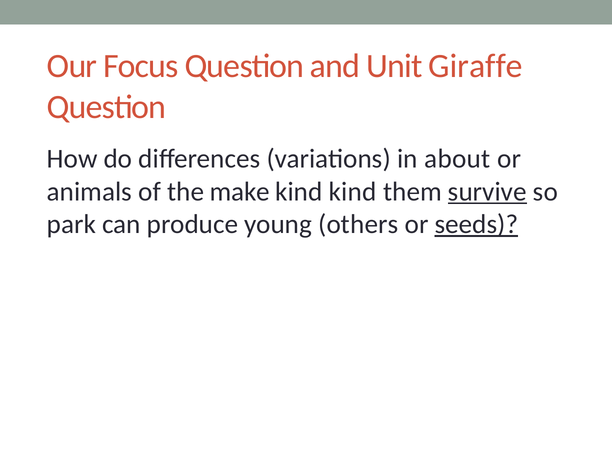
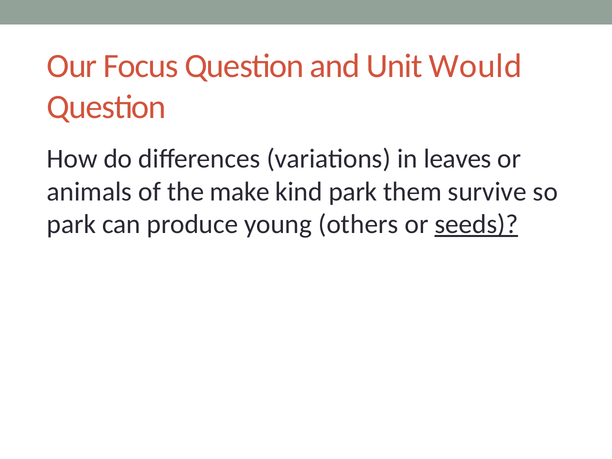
Giraffe: Giraffe -> Would (475, 66)
about: about -> leaves (458, 159)
kind kind: kind -> park (353, 192)
survive underline: present -> none (487, 192)
